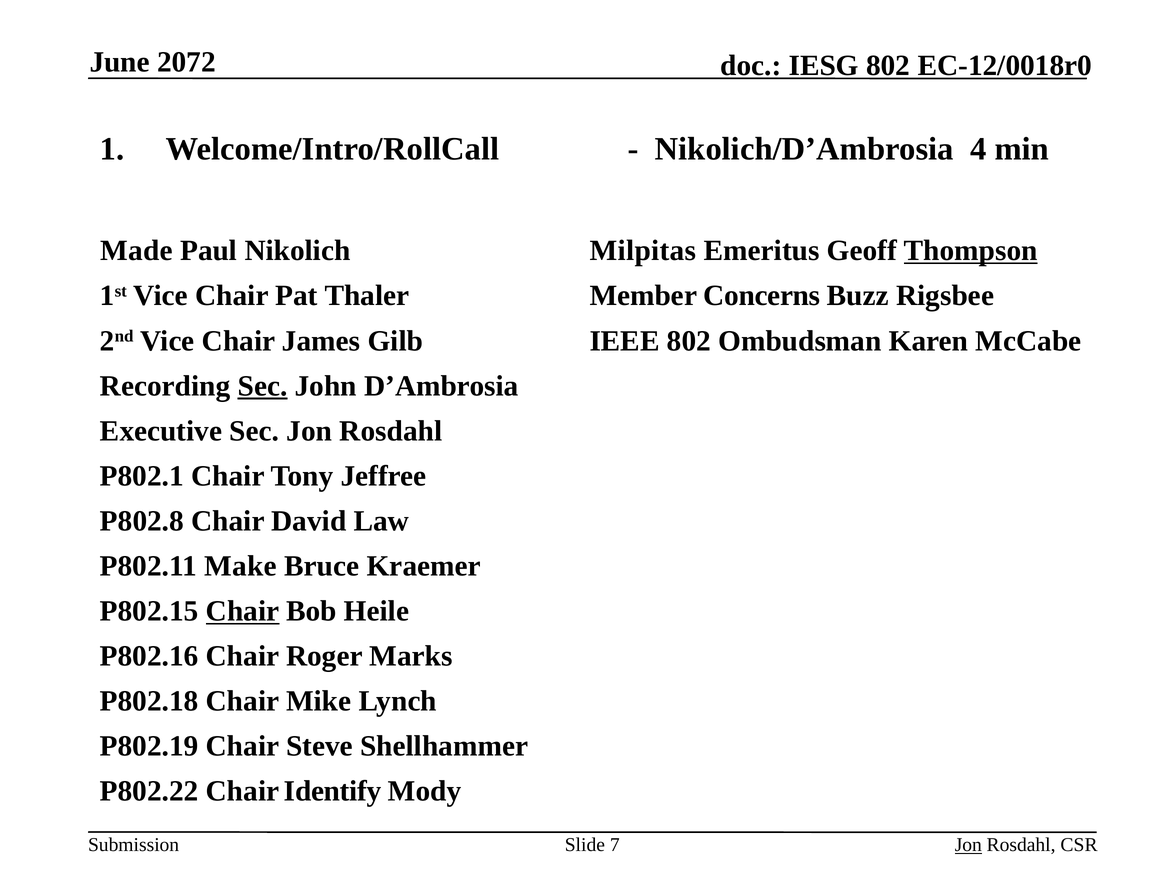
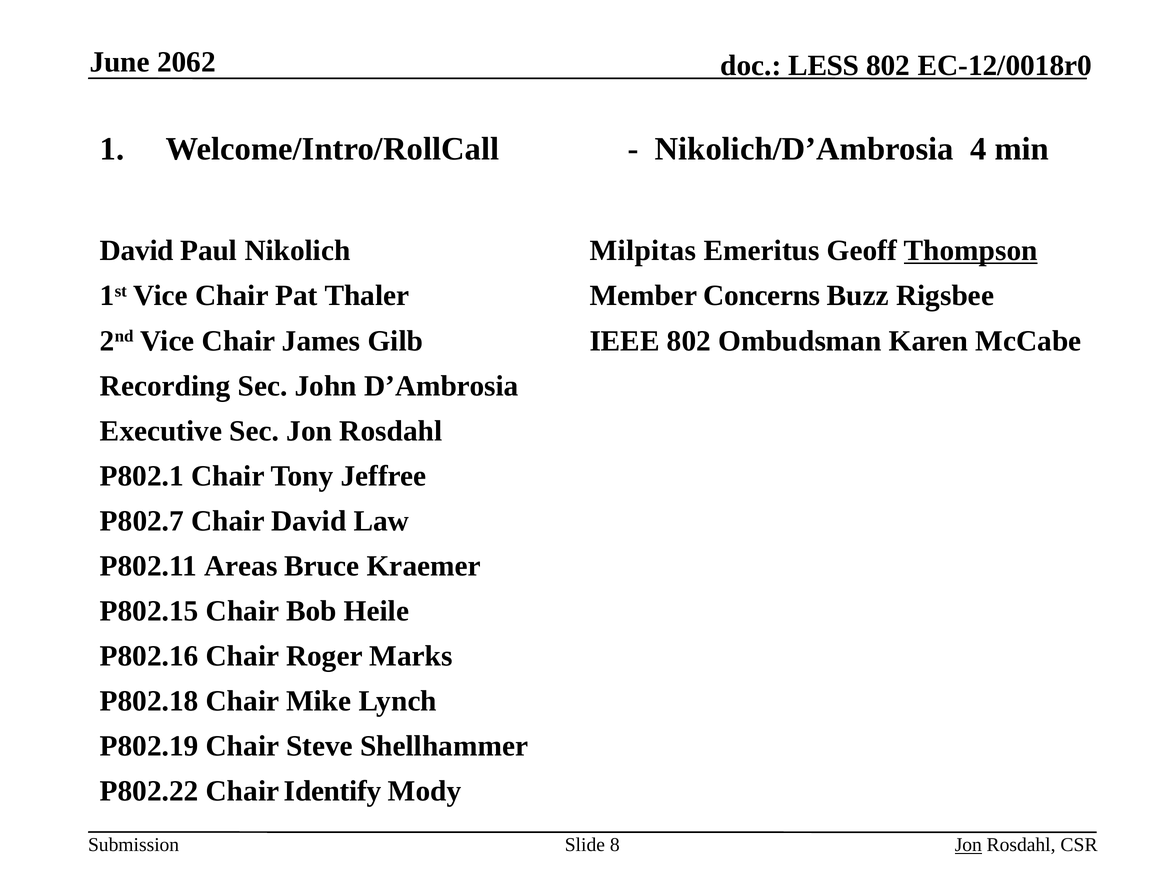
2072: 2072 -> 2062 (186, 62)
IESG: IESG -> LESS (824, 65)
Made: Made -> David (137, 251)
Sec underline: present -> none (263, 386)
P802.8: P802.8 -> P802.7 (142, 521)
Make: Make -> Areas (241, 566)
Chair underline: present -> none (243, 611)
7: 7 -> 8 (615, 845)
